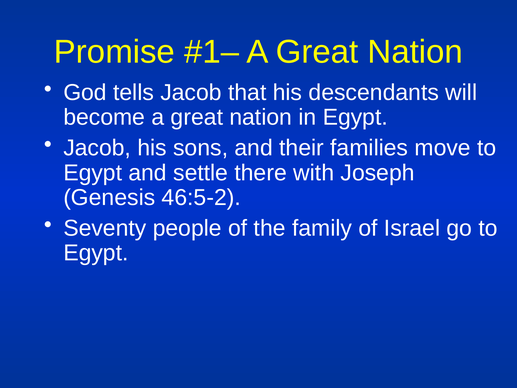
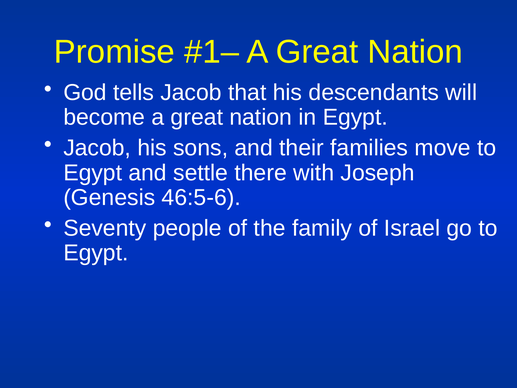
46:5-2: 46:5-2 -> 46:5-6 (201, 197)
